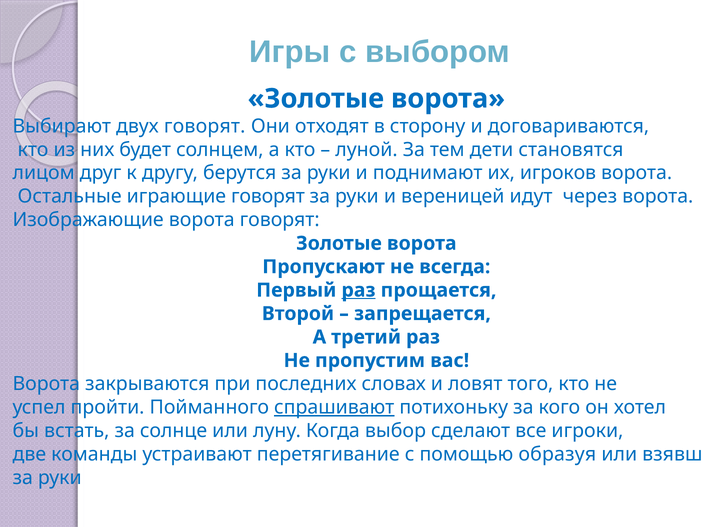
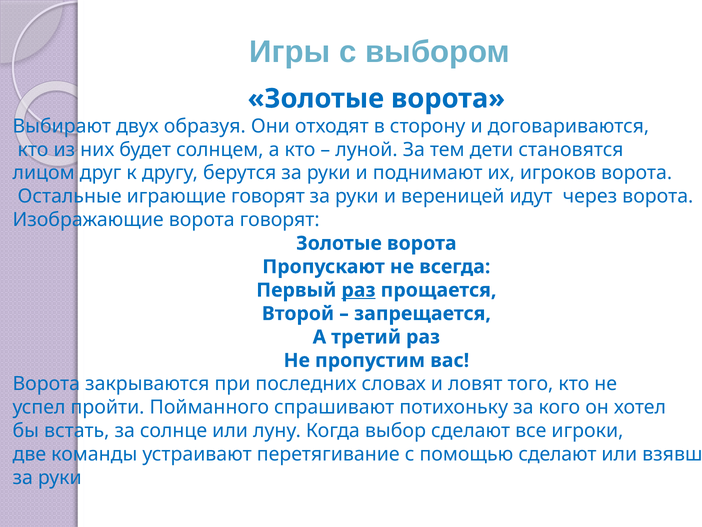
двух говорят: говорят -> образуя (205, 126)
спрашивают underline: present -> none (334, 407)
помощью образуя: образуя -> сделают (557, 454)
